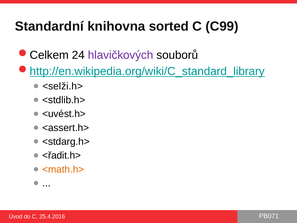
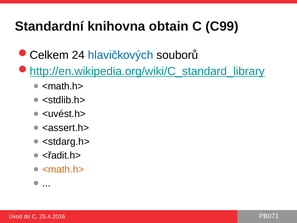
sorted: sorted -> obtain (169, 26)
hlavičkových colour: purple -> blue (121, 55)
<selži.h>: <selži.h> -> <math.h> (63, 86)
